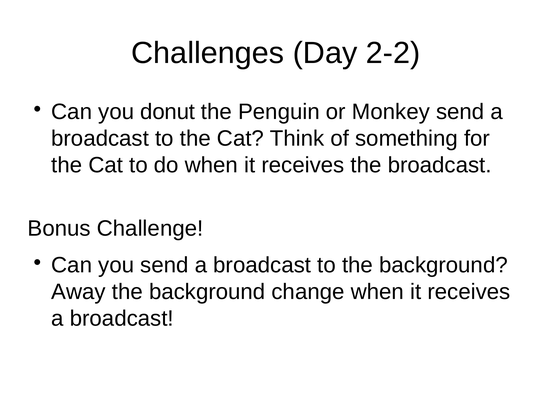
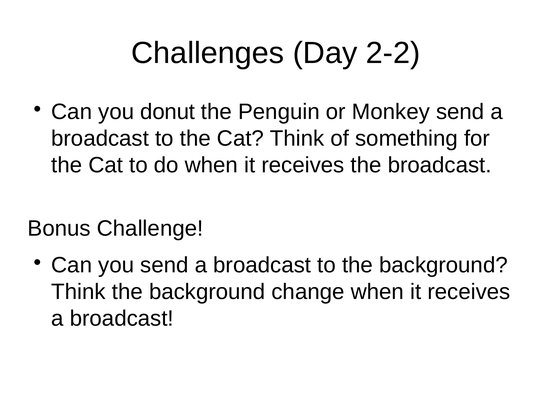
Away: Away -> Think (78, 292)
